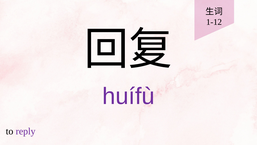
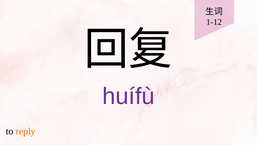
reply colour: purple -> orange (26, 131)
